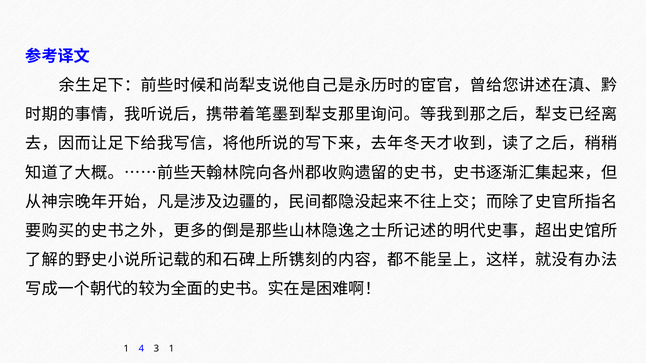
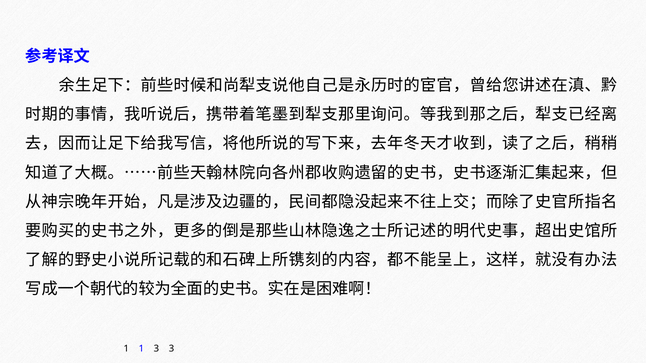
1 4: 4 -> 1 (141, 349)
3 1: 1 -> 3 (172, 349)
